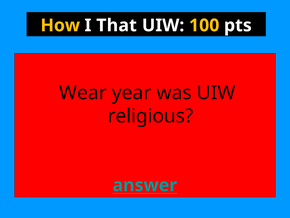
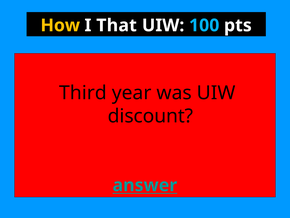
100 colour: yellow -> light blue (204, 25)
Wear: Wear -> Third (83, 93)
religious: religious -> discount (150, 116)
